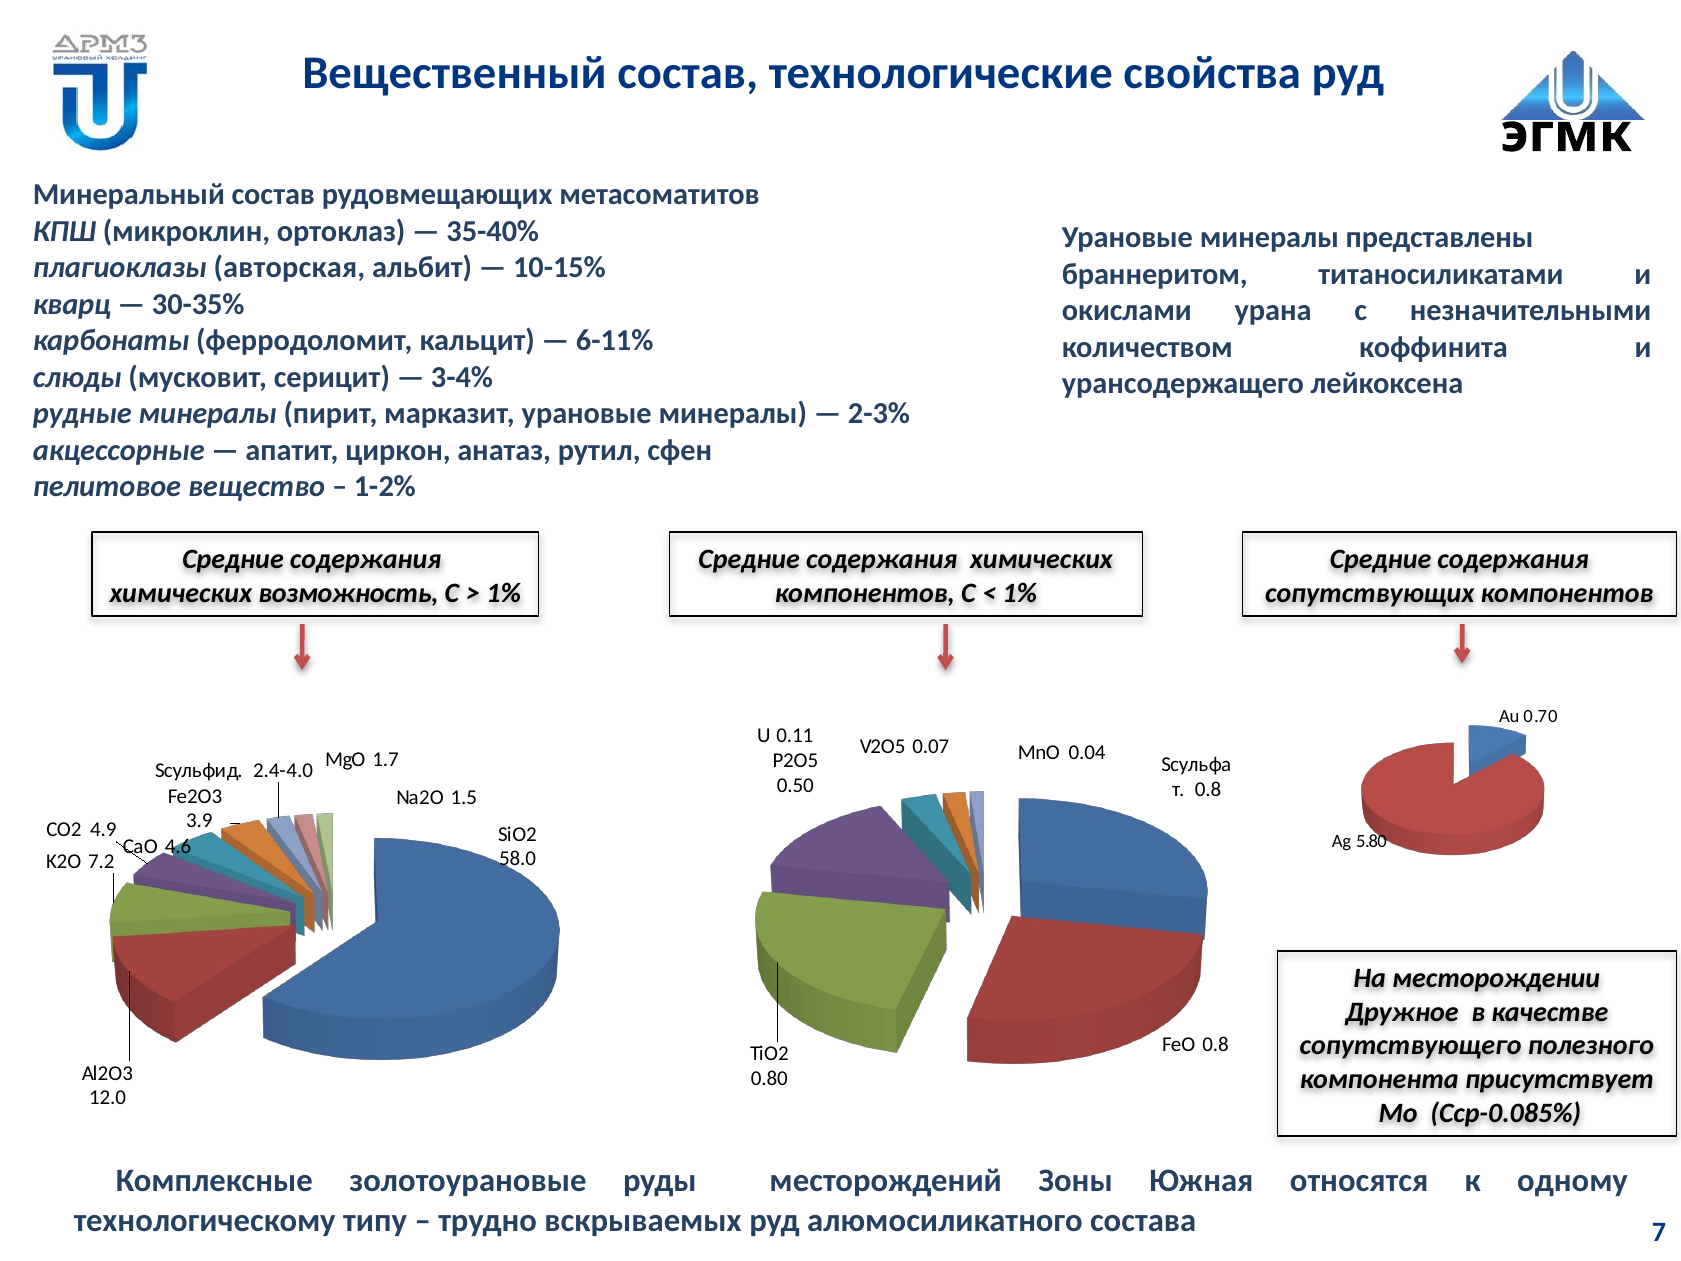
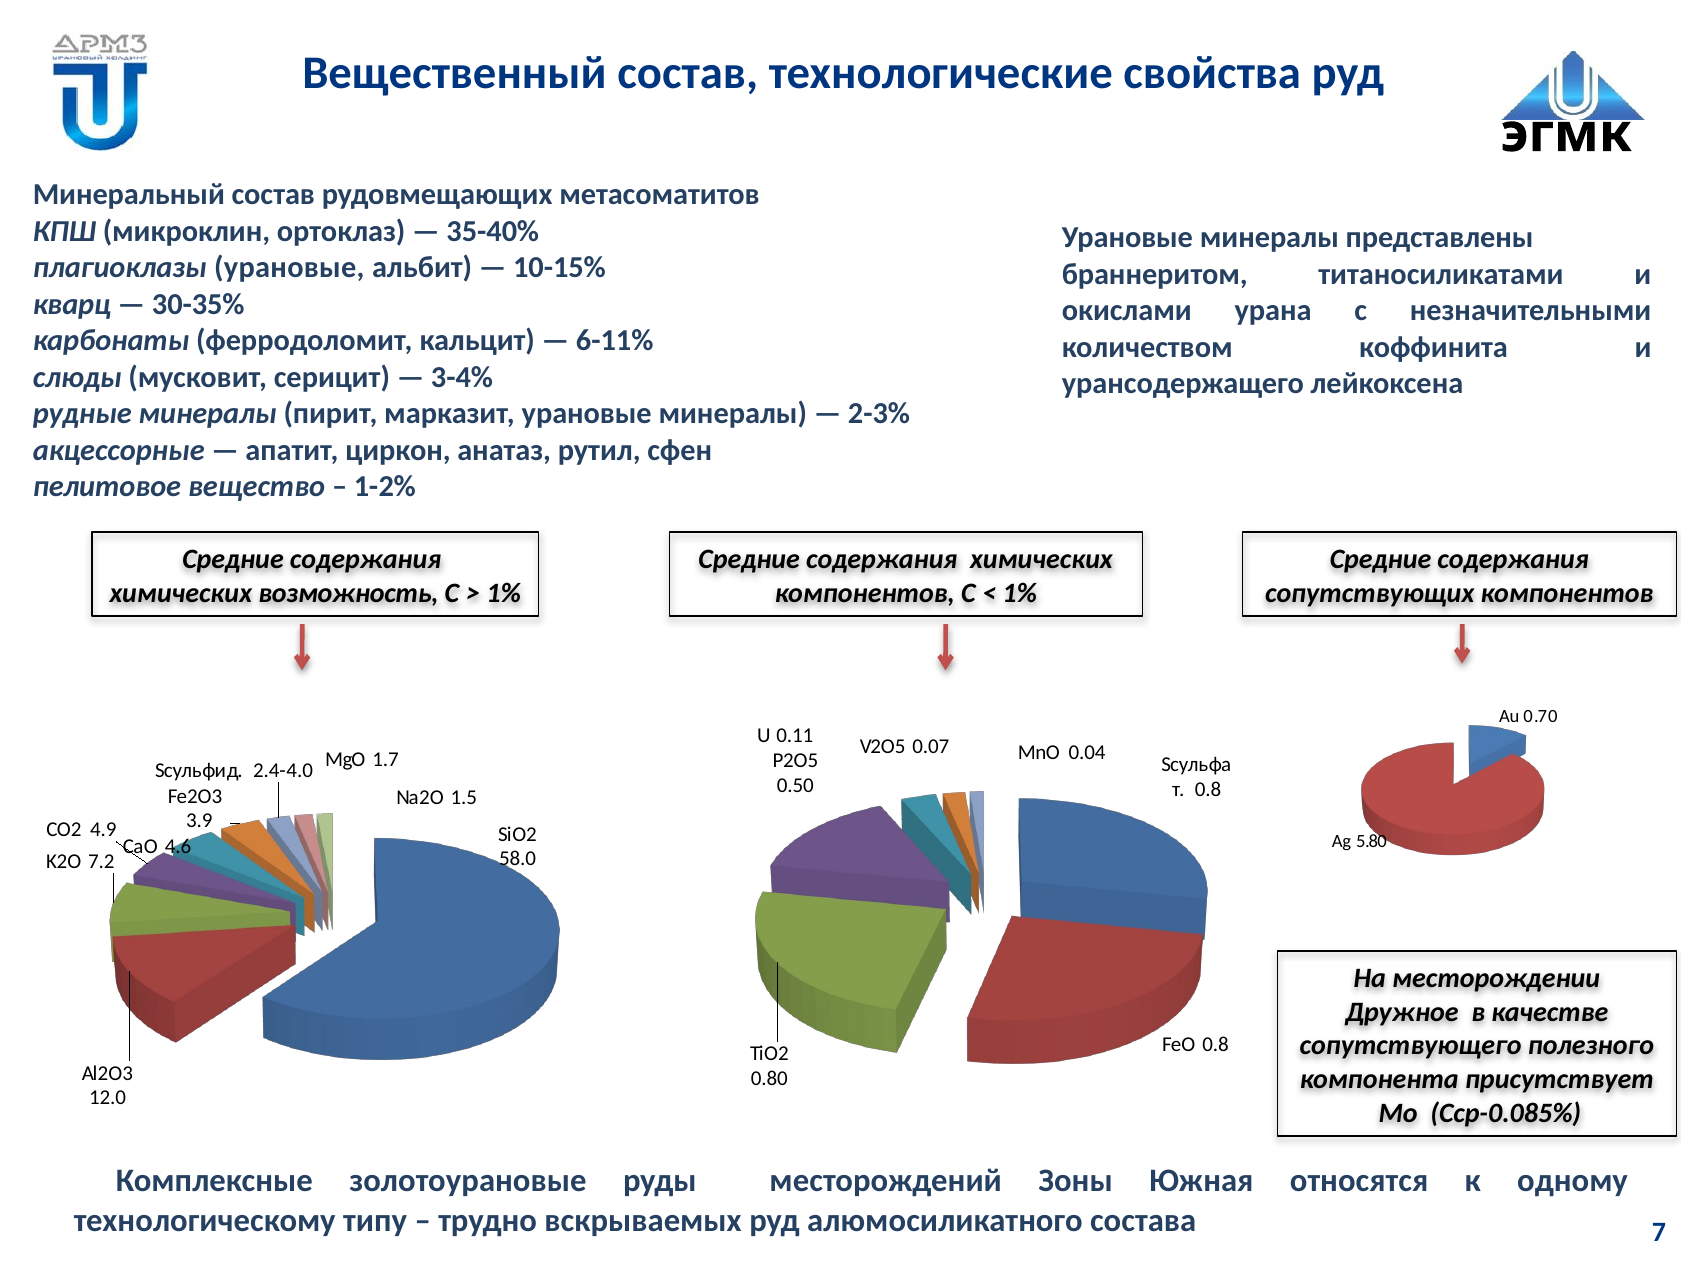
плагиоклазы авторская: авторская -> урановые (289, 268)
